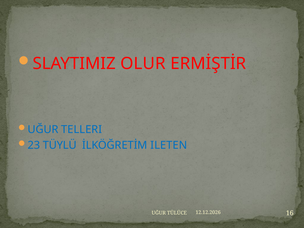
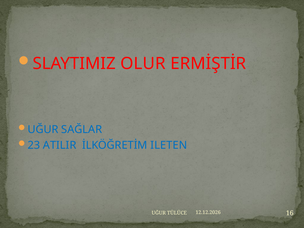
TELLERI: TELLERI -> SAĞLAR (82, 129)
TÜYLÜ: TÜYLÜ -> ATILIR (60, 145)
